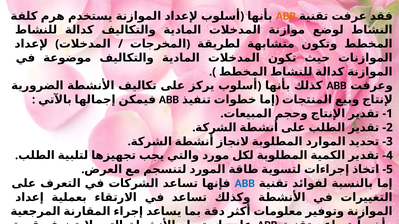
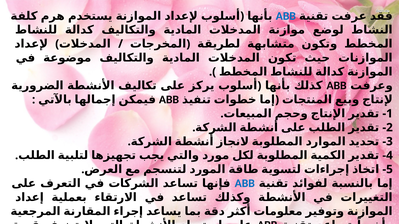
ABB colour: orange -> blue (286, 16)
